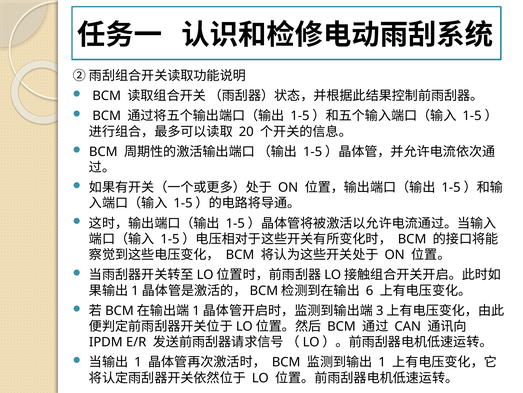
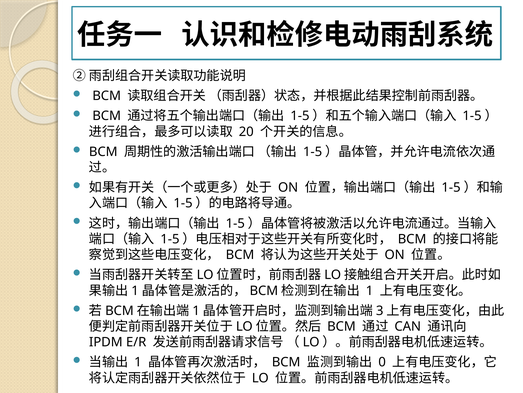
6: 6 -> 1 (370, 290)
1: 1 -> 0 (382, 362)
